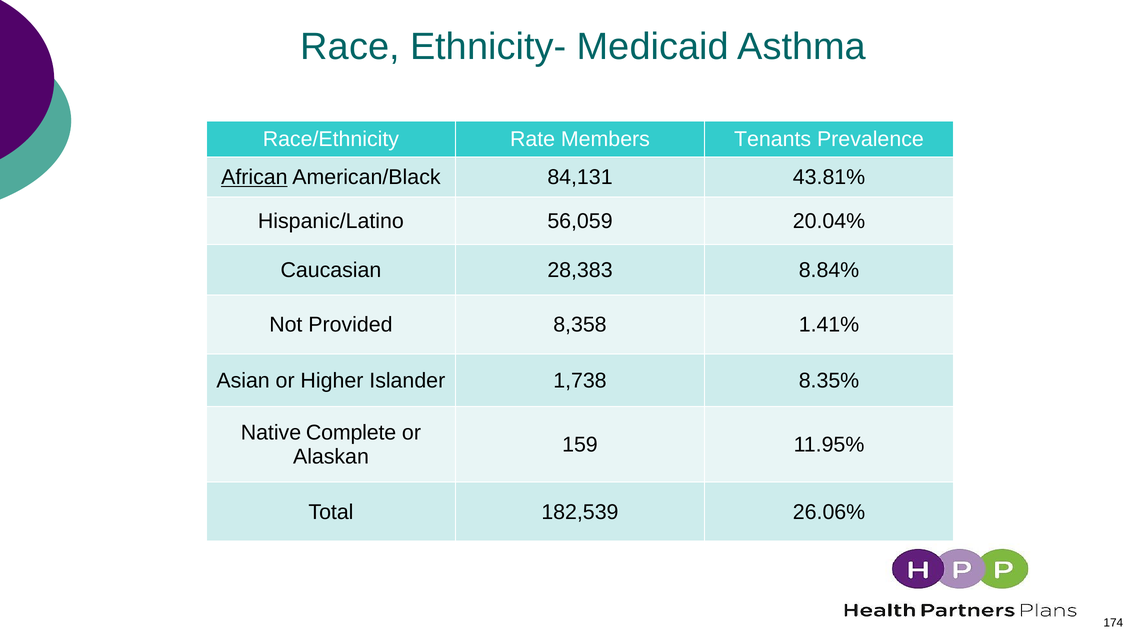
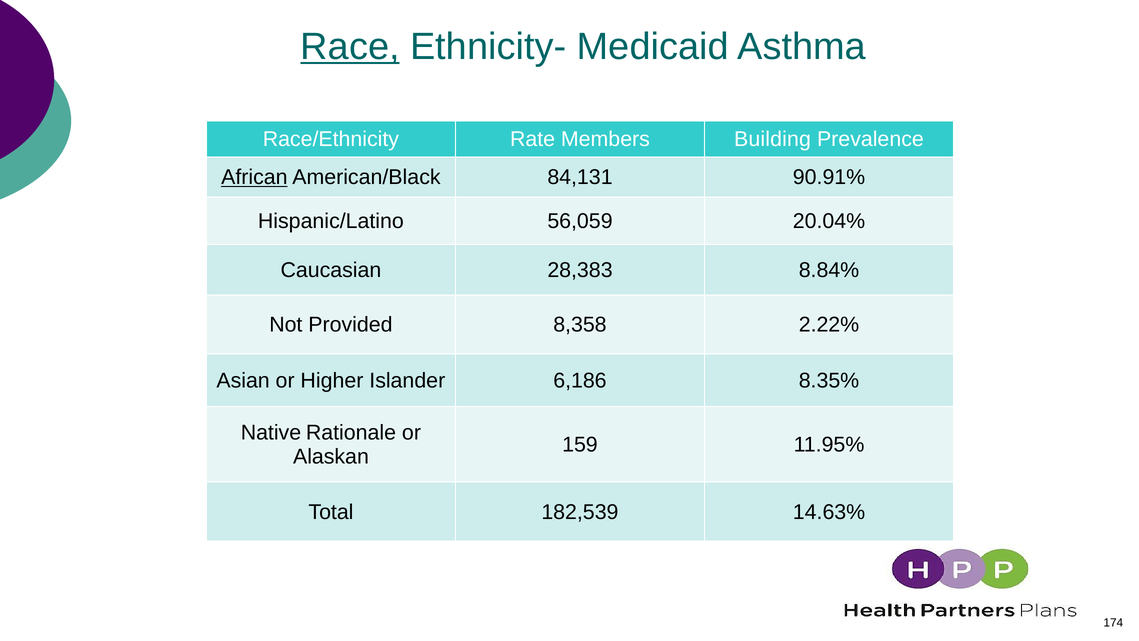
Race underline: none -> present (350, 47)
Tenants: Tenants -> Building (773, 139)
43.81%: 43.81% -> 90.91% (829, 177)
1.41%: 1.41% -> 2.22% (829, 325)
1,738: 1,738 -> 6,186 (580, 381)
Complete: Complete -> Rationale (351, 433)
26.06%: 26.06% -> 14.63% (829, 512)
